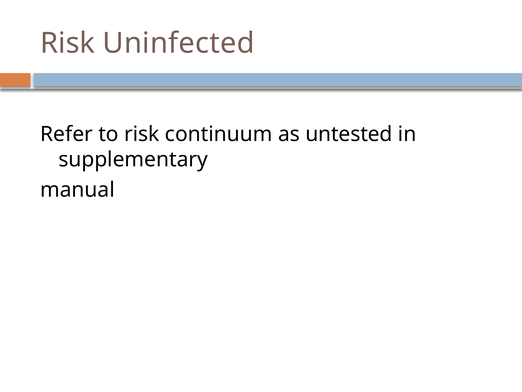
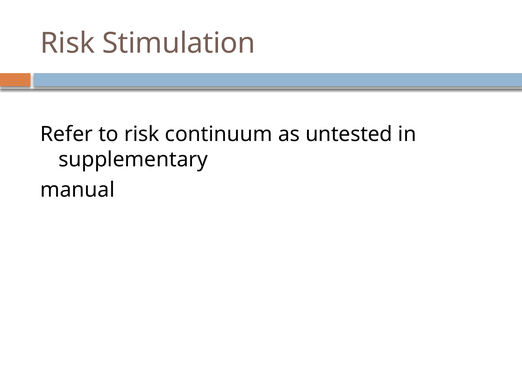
Uninfected: Uninfected -> Stimulation (179, 43)
